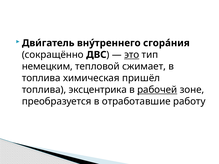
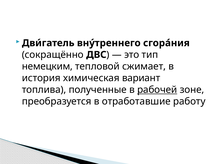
это underline: present -> none (132, 55)
топлива: топлива -> история (41, 78)
пришёл: пришёл -> вариант (141, 78)
эксцентрика: эксцентрика -> полученные (98, 90)
